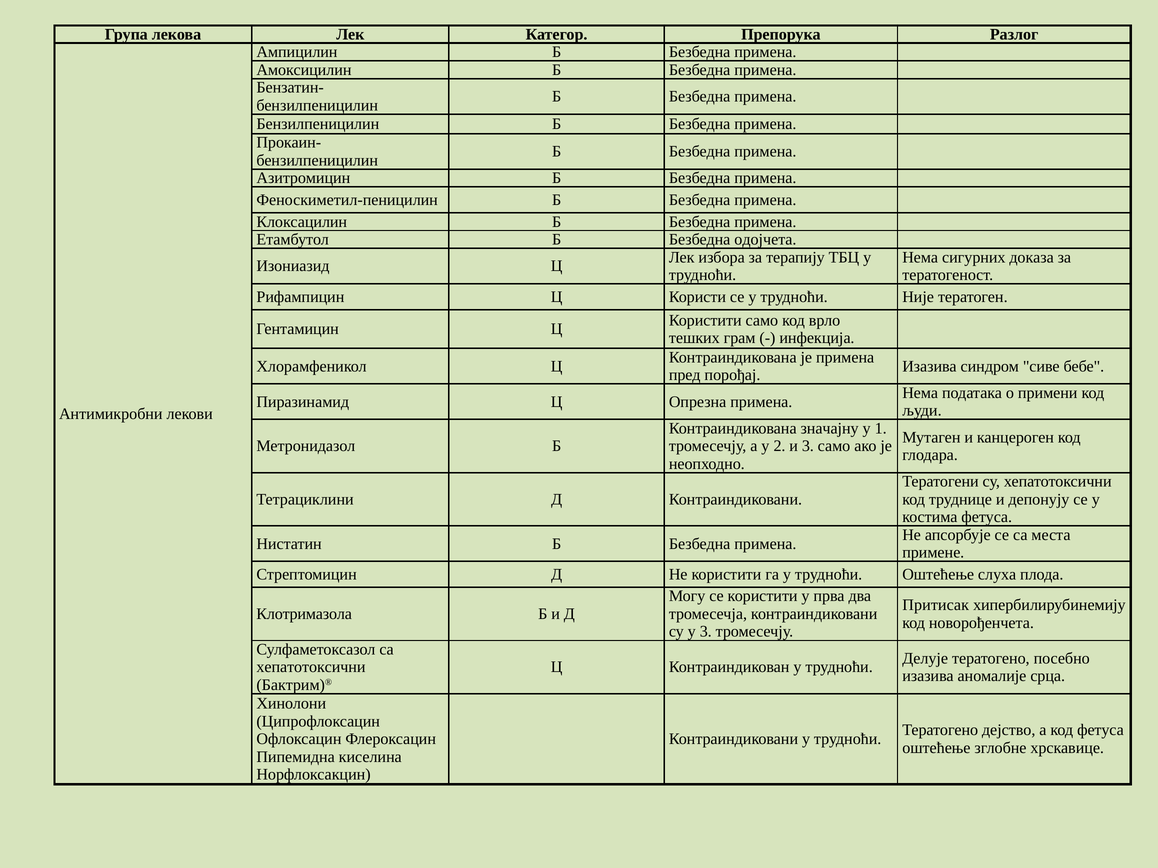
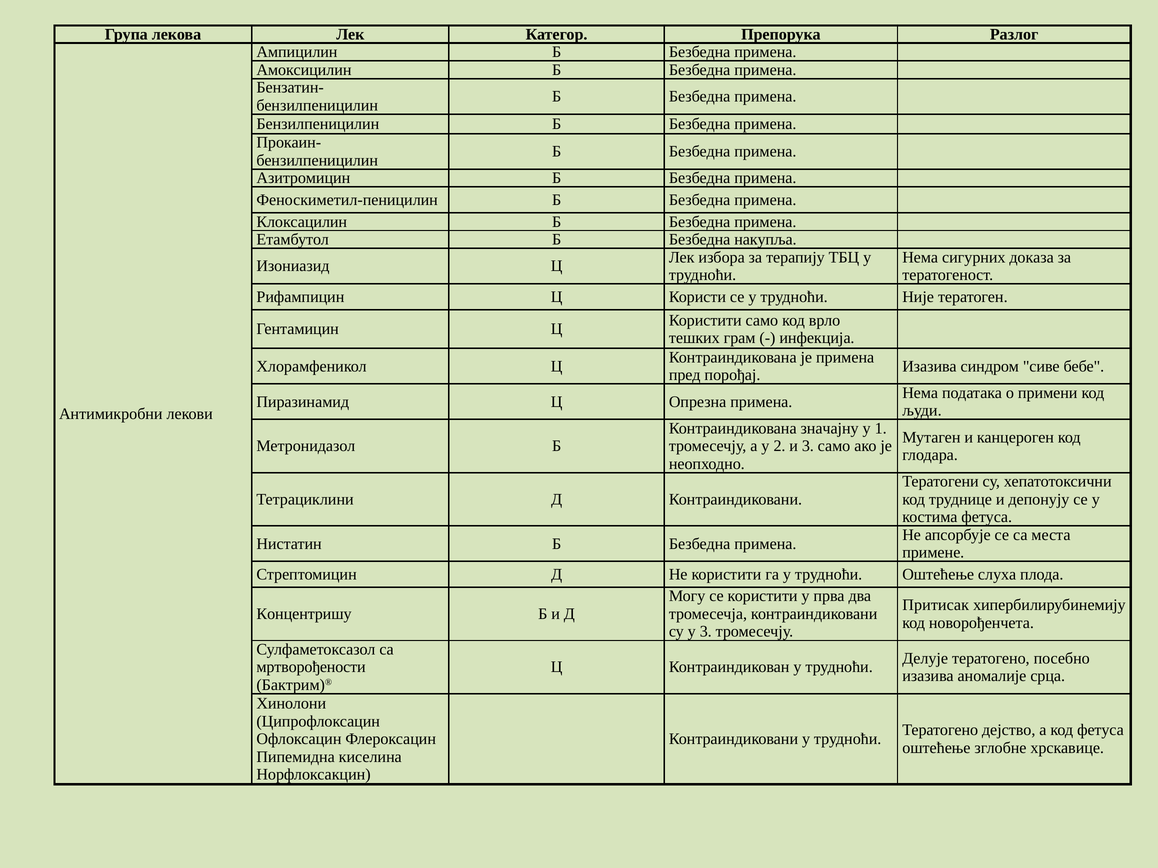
одојчета: одојчета -> накупља (765, 240)
Клотримазола: Клотримазола -> Концентришу (304, 614)
хепатотоксични: хепатотоксични -> мртворођености (311, 668)
